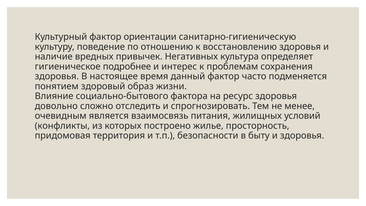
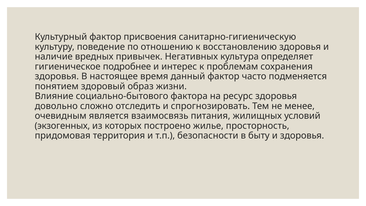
ориентации: ориентации -> присвоения (150, 37)
конфликты: конфликты -> экзогенных (62, 126)
